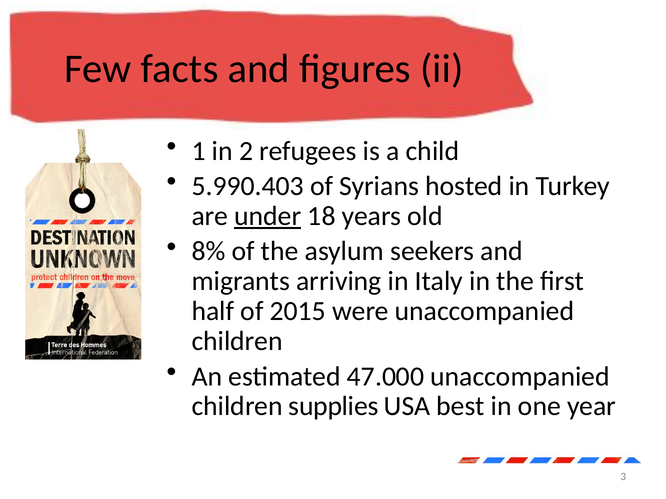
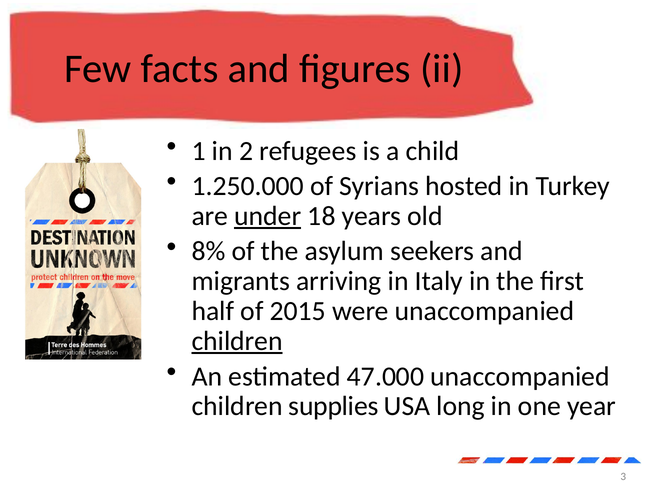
5.990.403: 5.990.403 -> 1.250.000 (248, 186)
children underline: none -> present (237, 341)
best: best -> long (460, 407)
